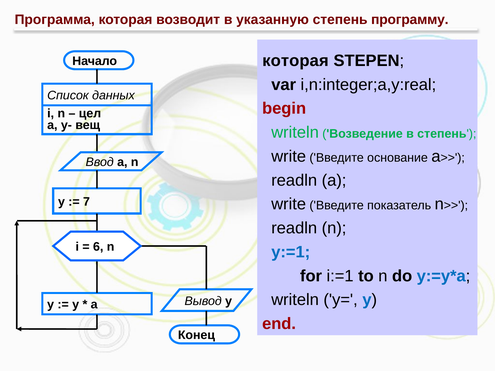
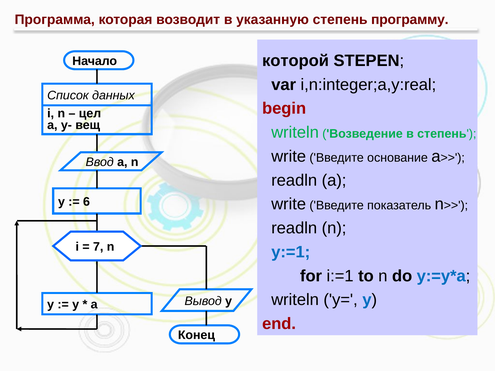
которая: которая -> которой (296, 61)
7: 7 -> 6 (87, 202)
6: 6 -> 7 (98, 247)
